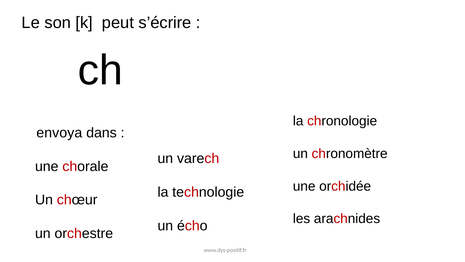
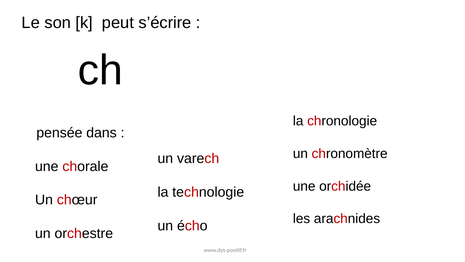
envoya: envoya -> pensée (59, 133)
